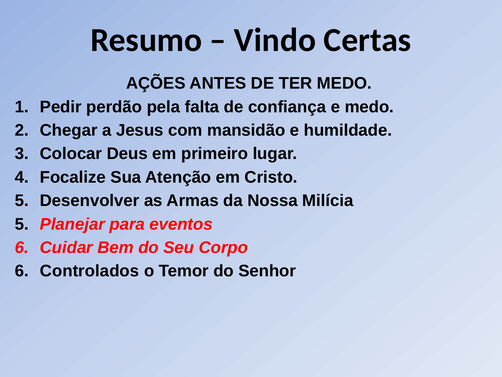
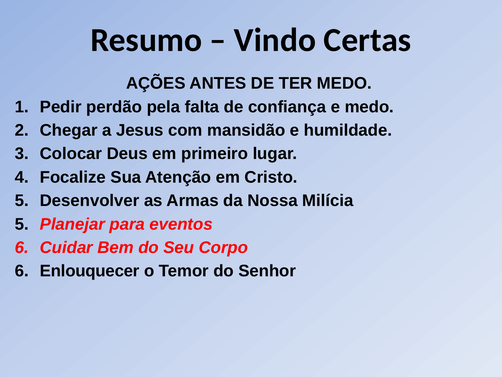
Controlados: Controlados -> Enlouquecer (90, 271)
